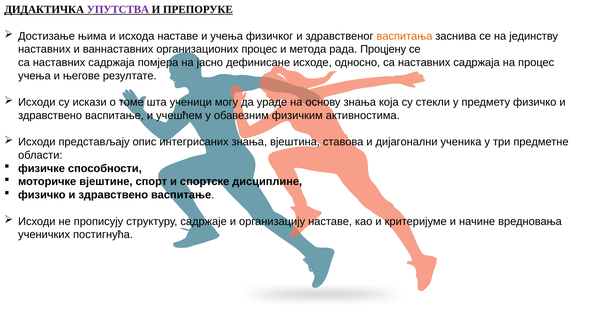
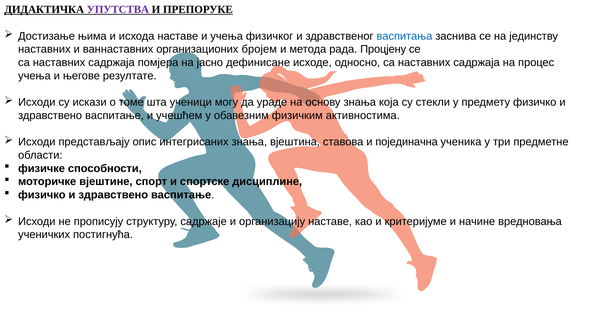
васпитања colour: orange -> blue (404, 36)
организационих процес: процес -> бројем (259, 49)
дијагонални: дијагонални -> појединачна (407, 142)
